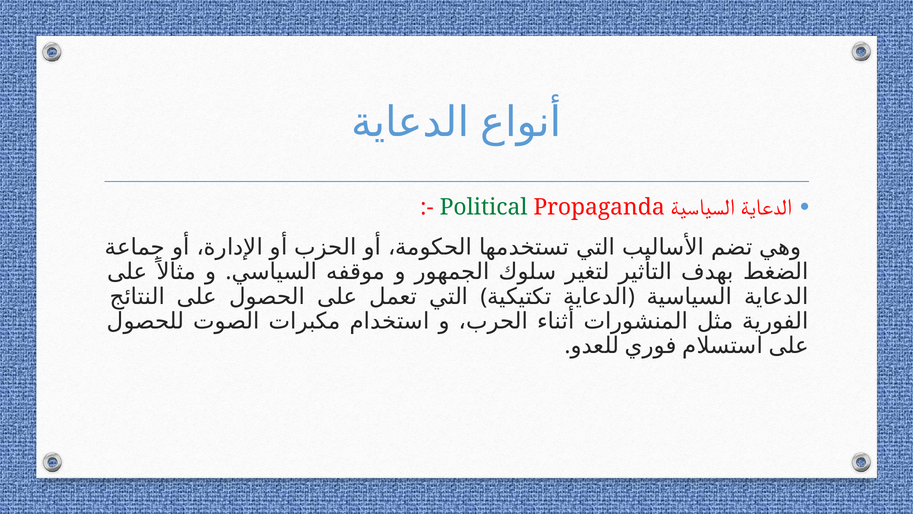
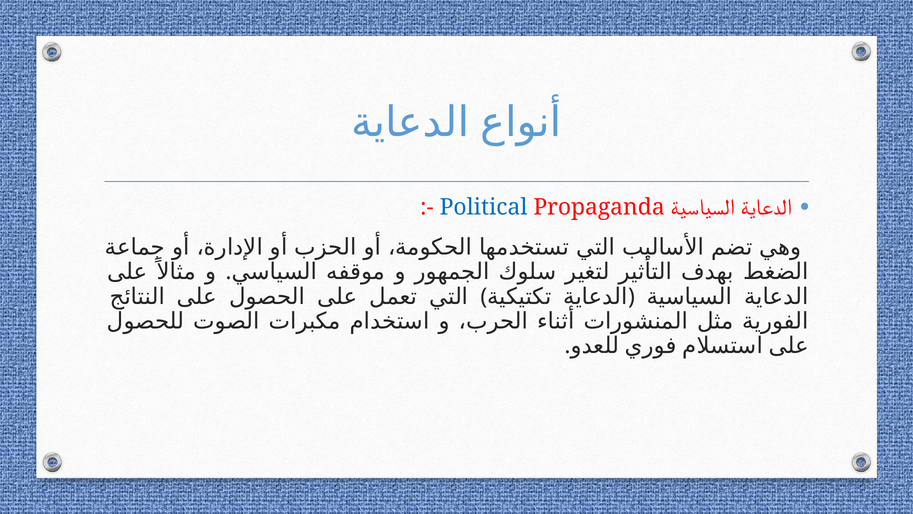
Political colour: green -> blue (484, 207)
